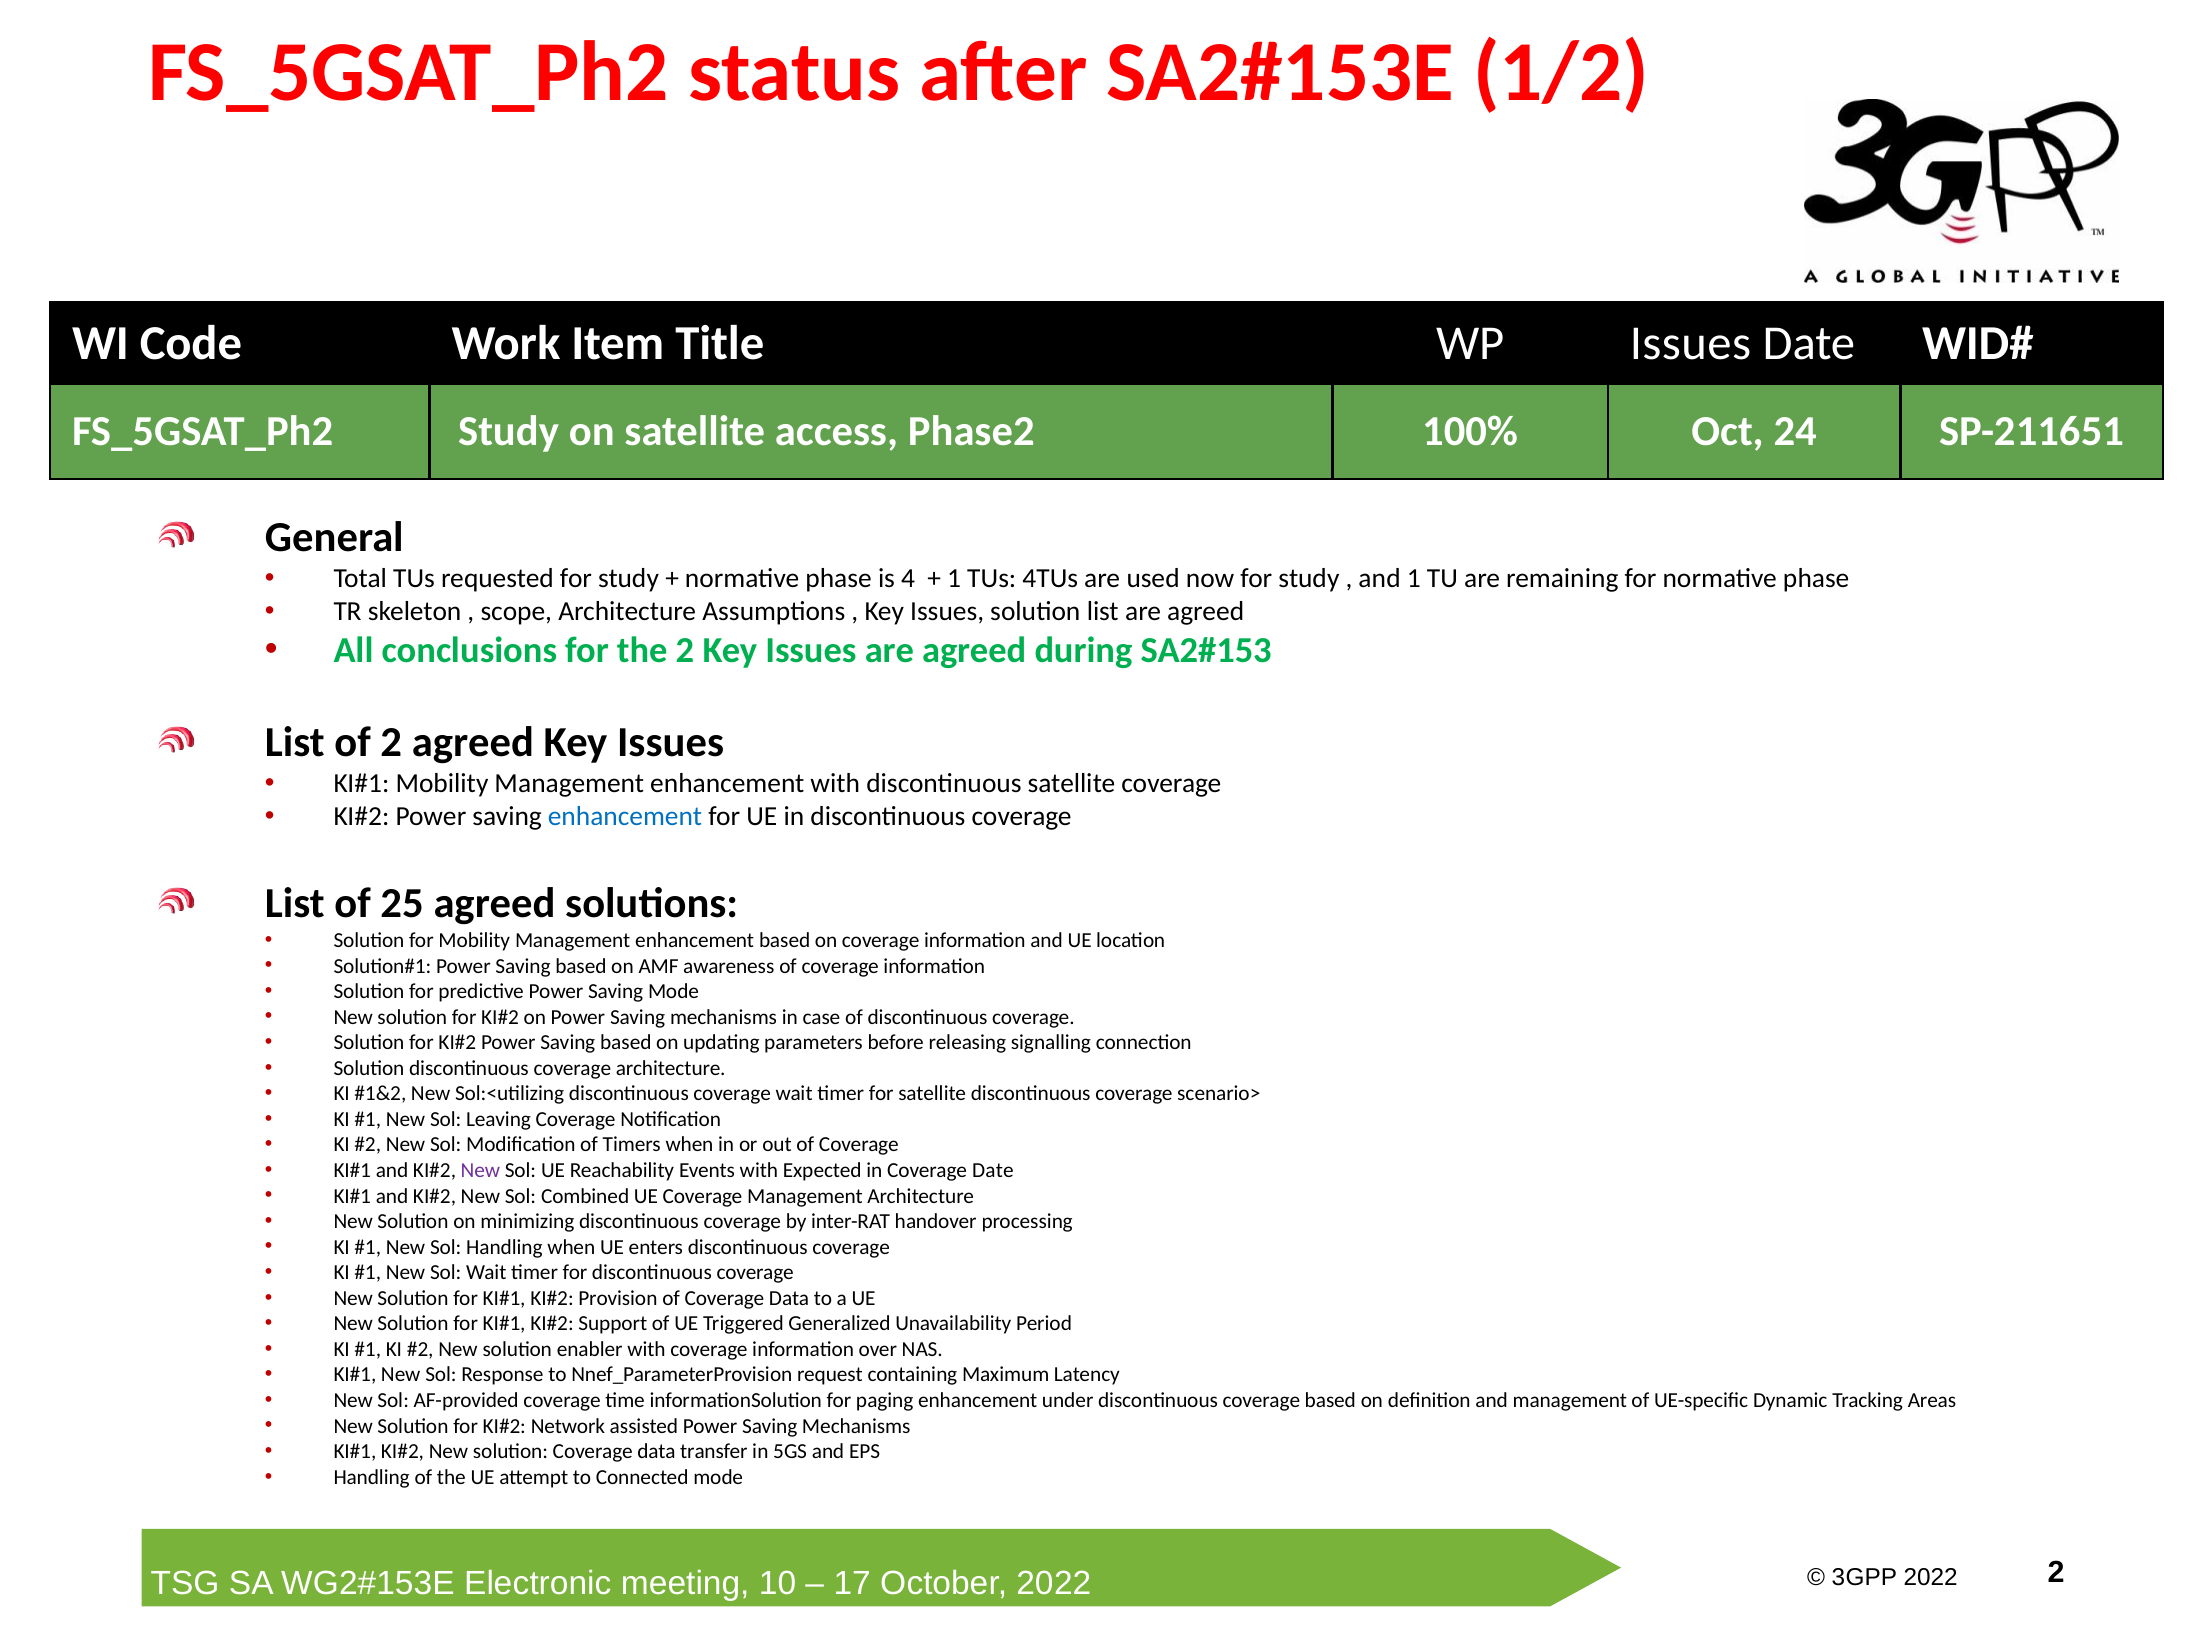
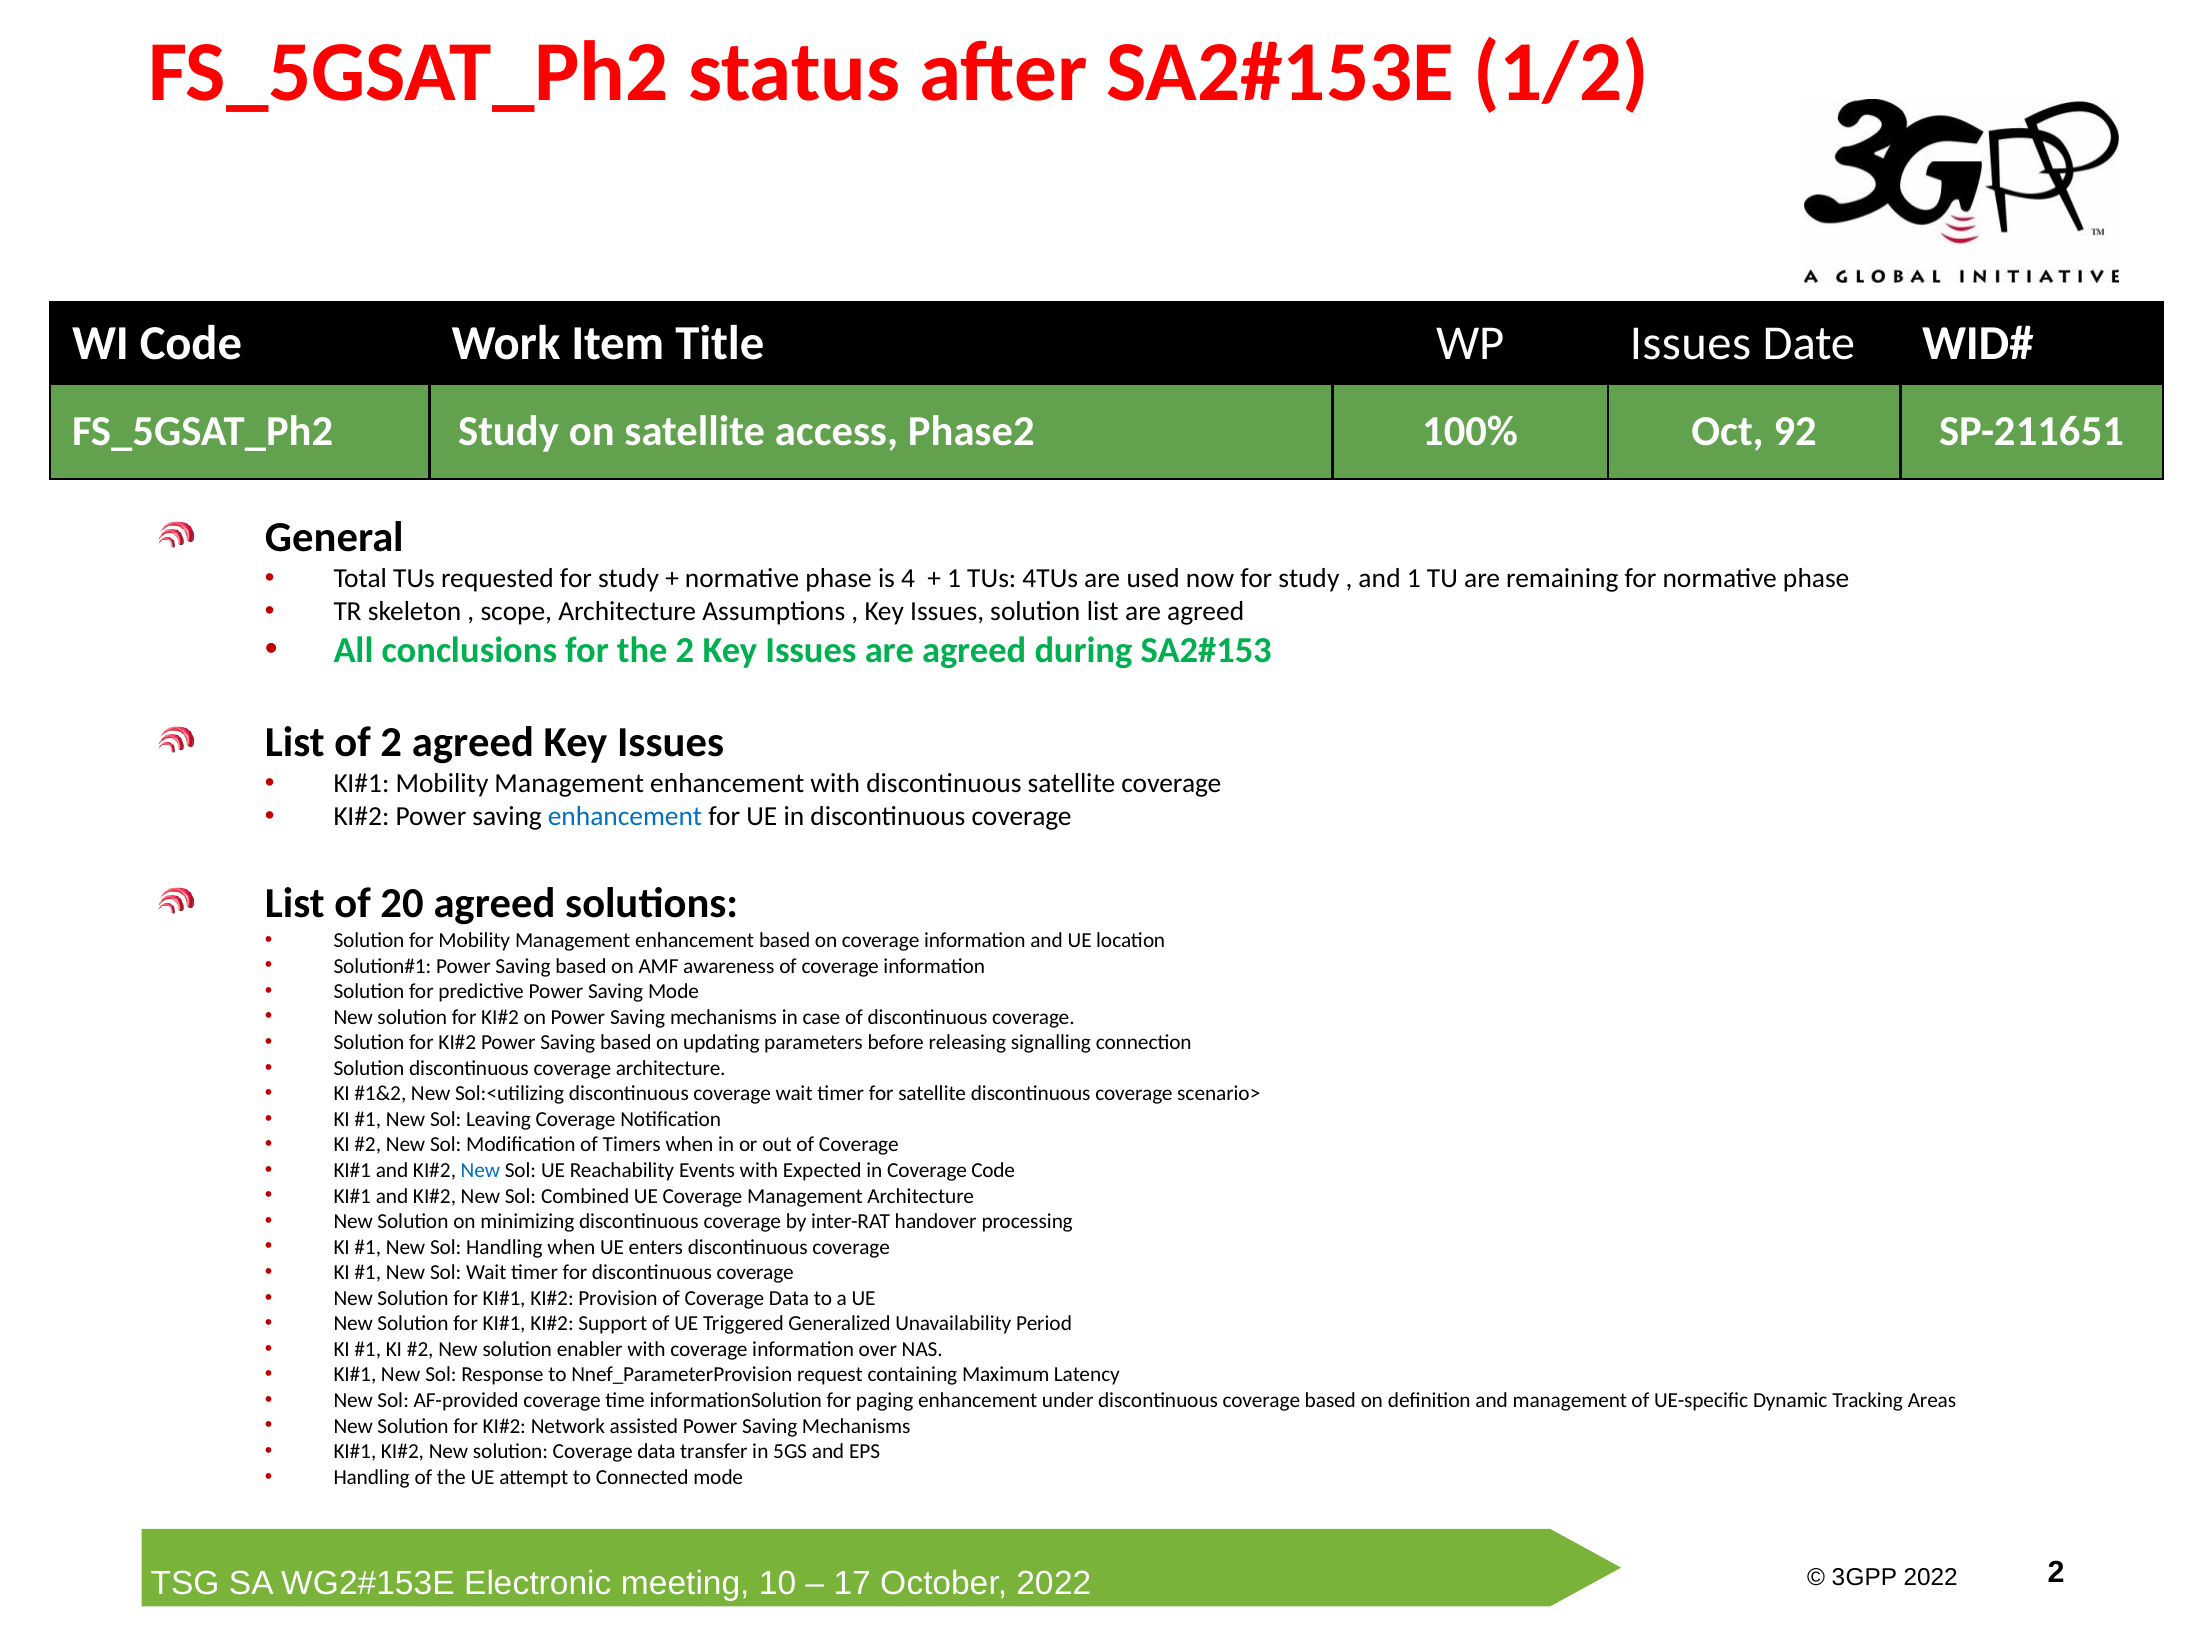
24: 24 -> 92 (1795, 432)
25: 25 -> 20 (402, 903)
New colour: purple -> blue (480, 1170)
Coverage Date: Date -> Code (993, 1170)
